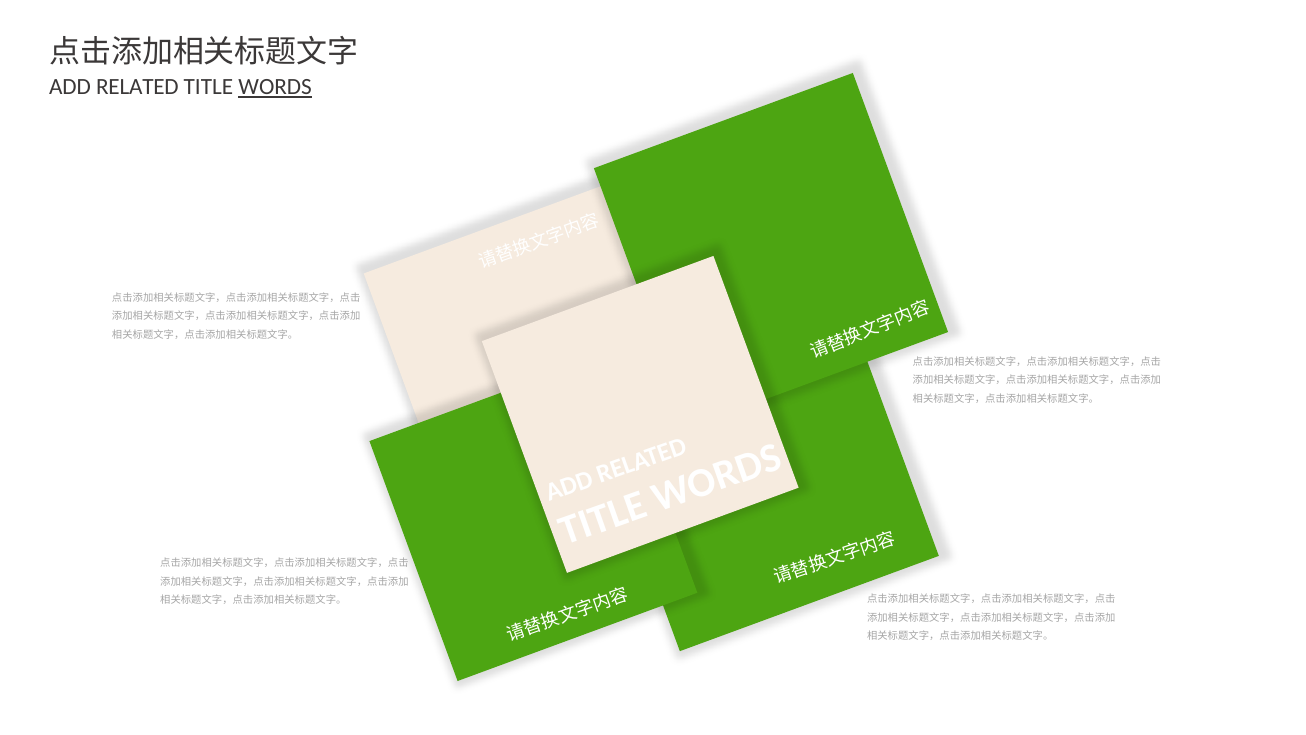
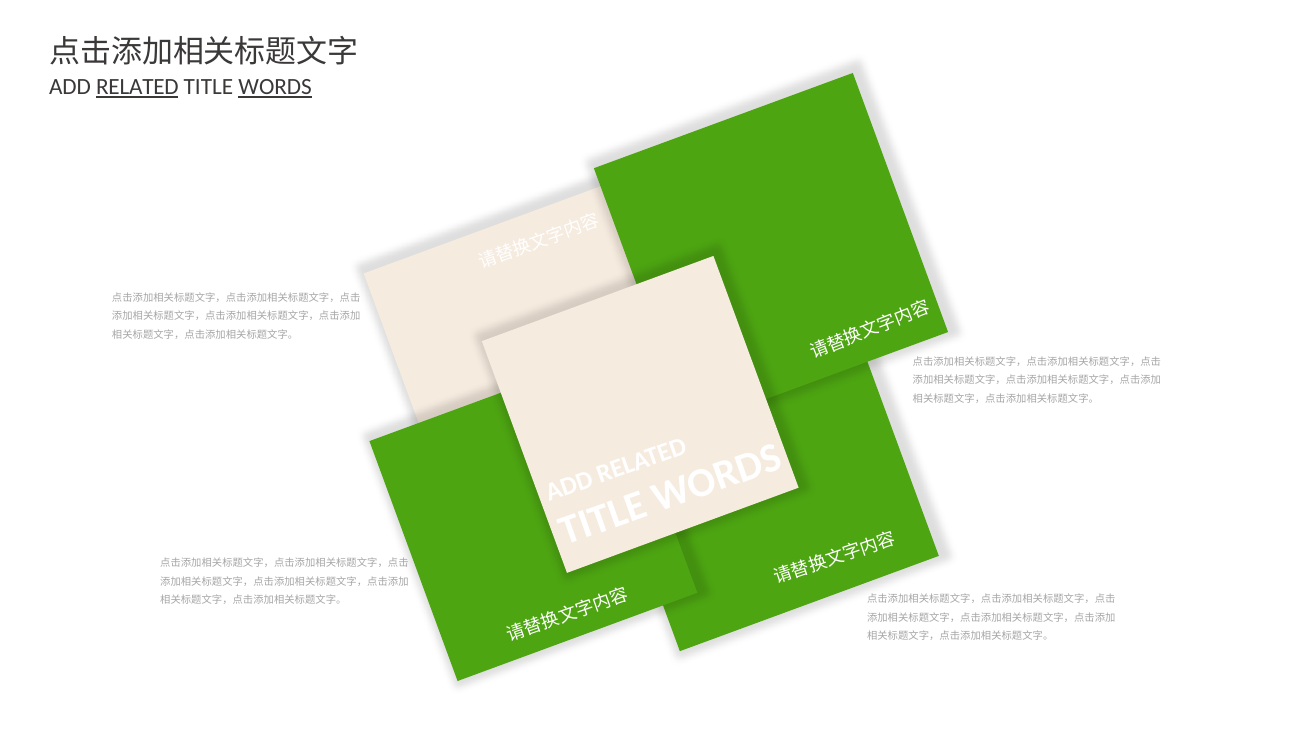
RELATED underline: none -> present (137, 87)
